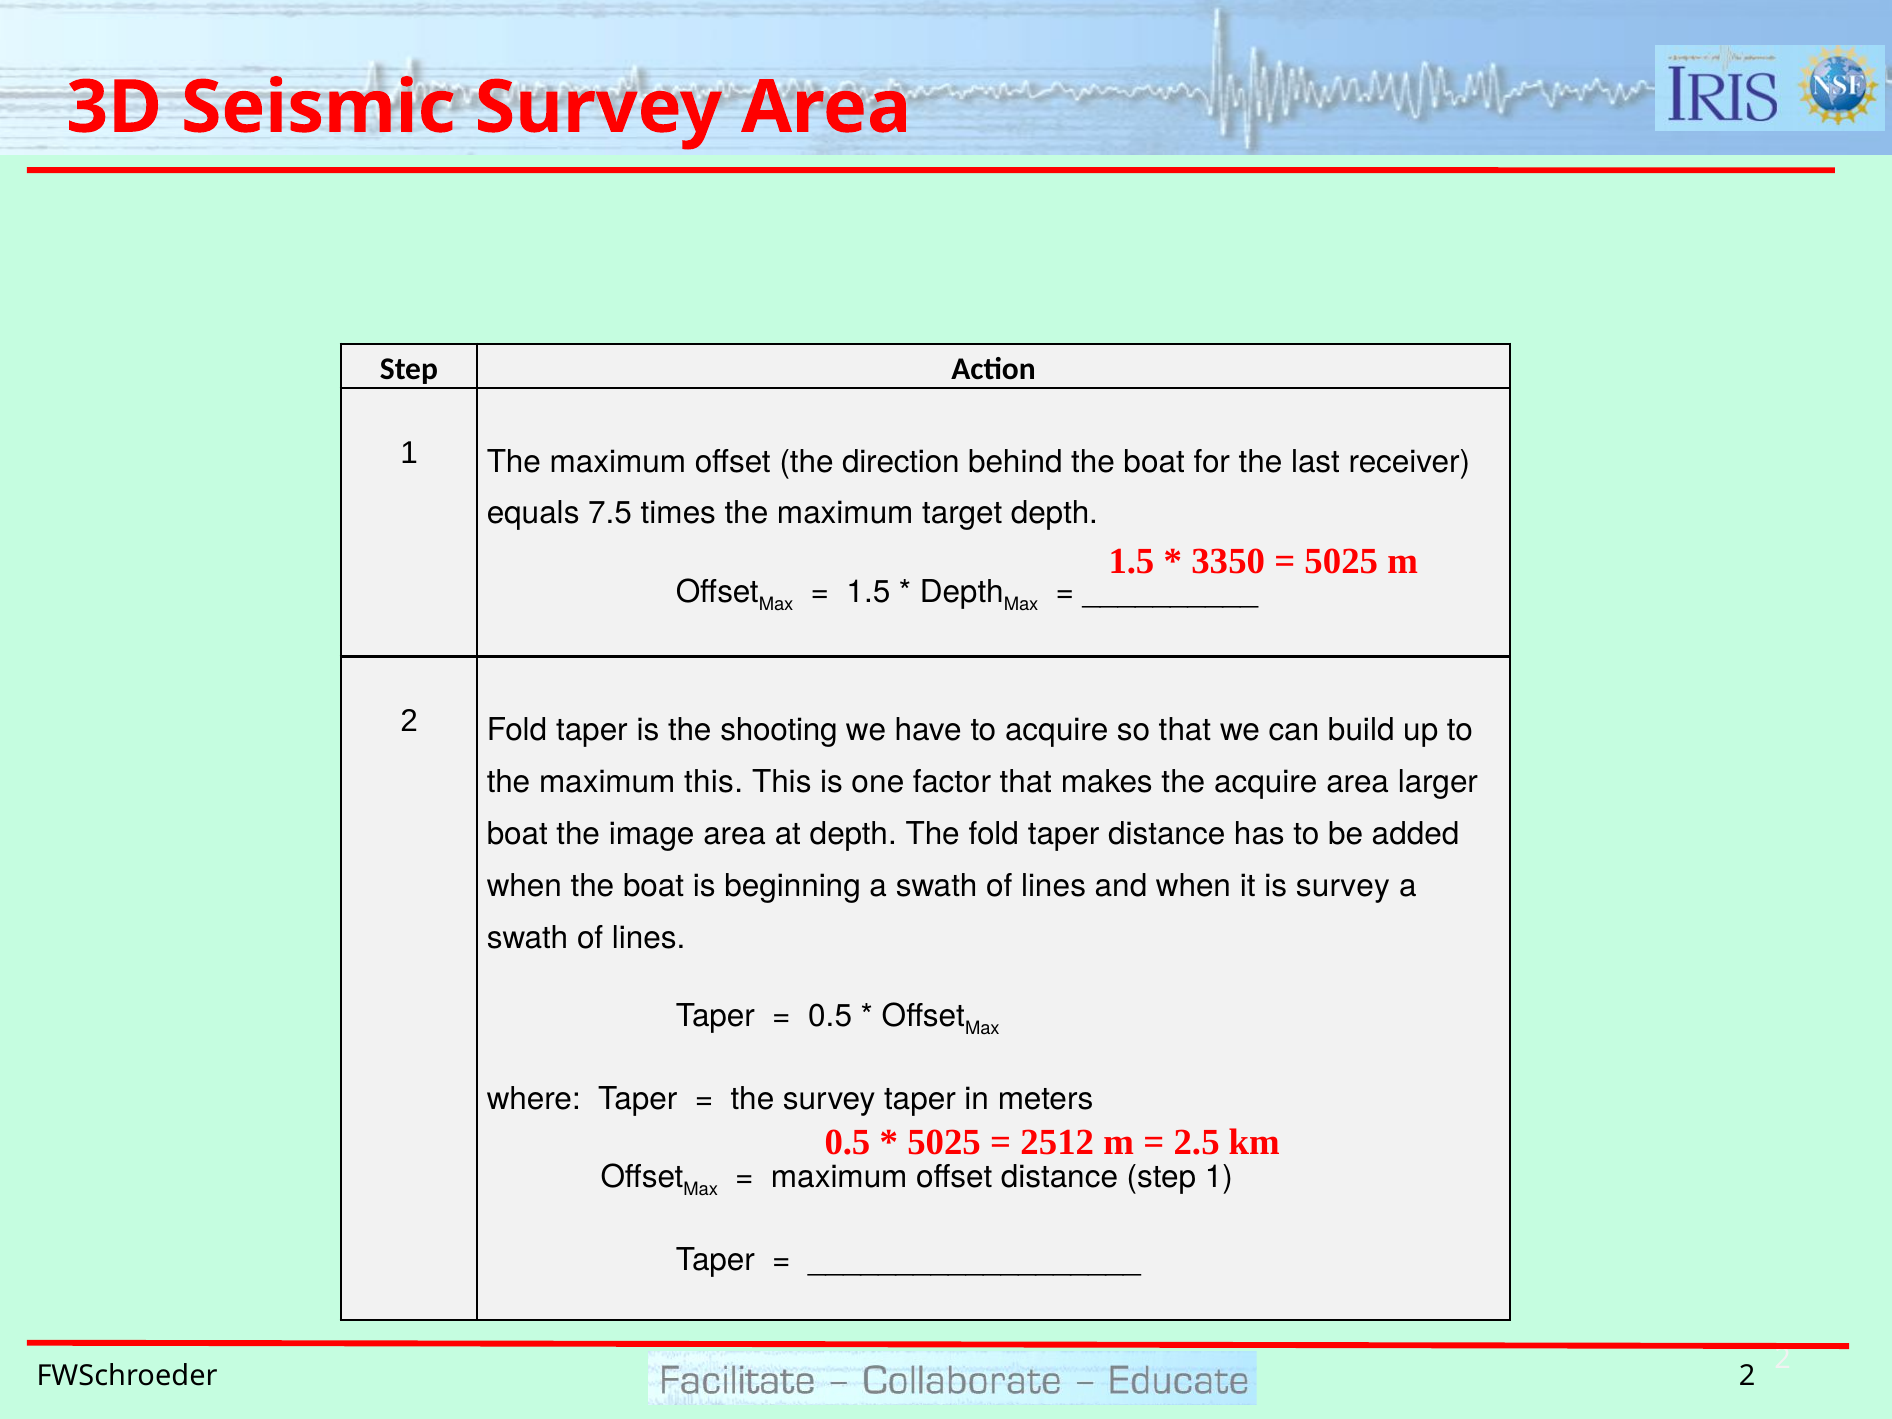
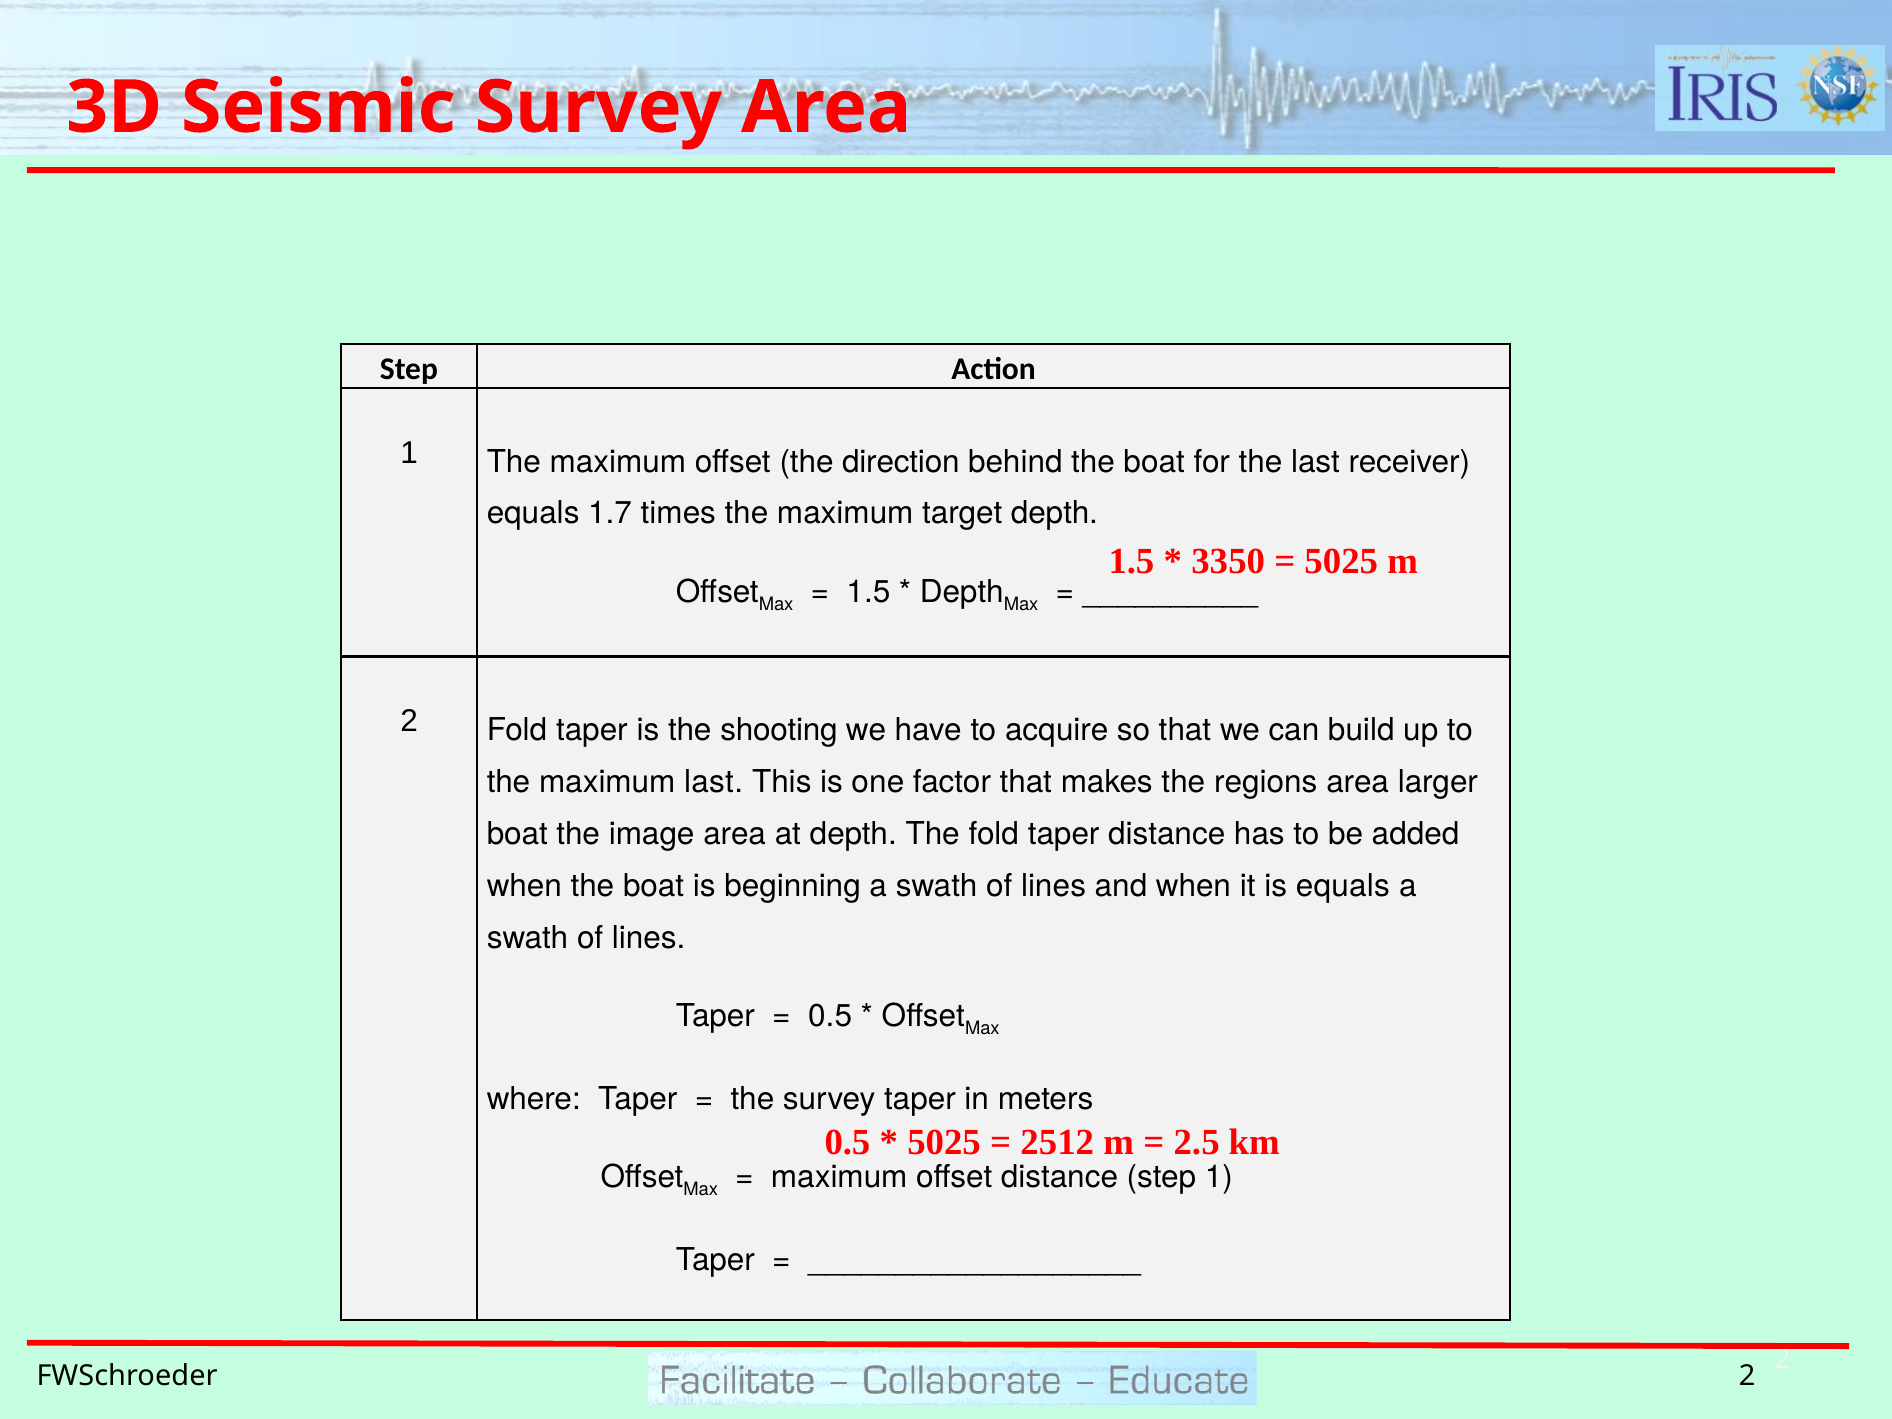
7.5: 7.5 -> 1.7 (610, 514)
maximum this: this -> last (714, 782)
the acquire: acquire -> regions (1266, 782)
is survey: survey -> equals (1343, 886)
